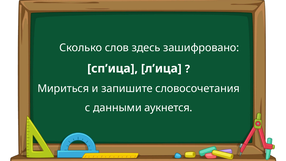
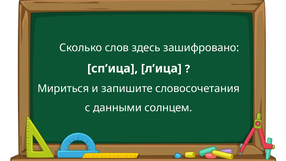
аукнется: аукнется -> солнцем (168, 108)
